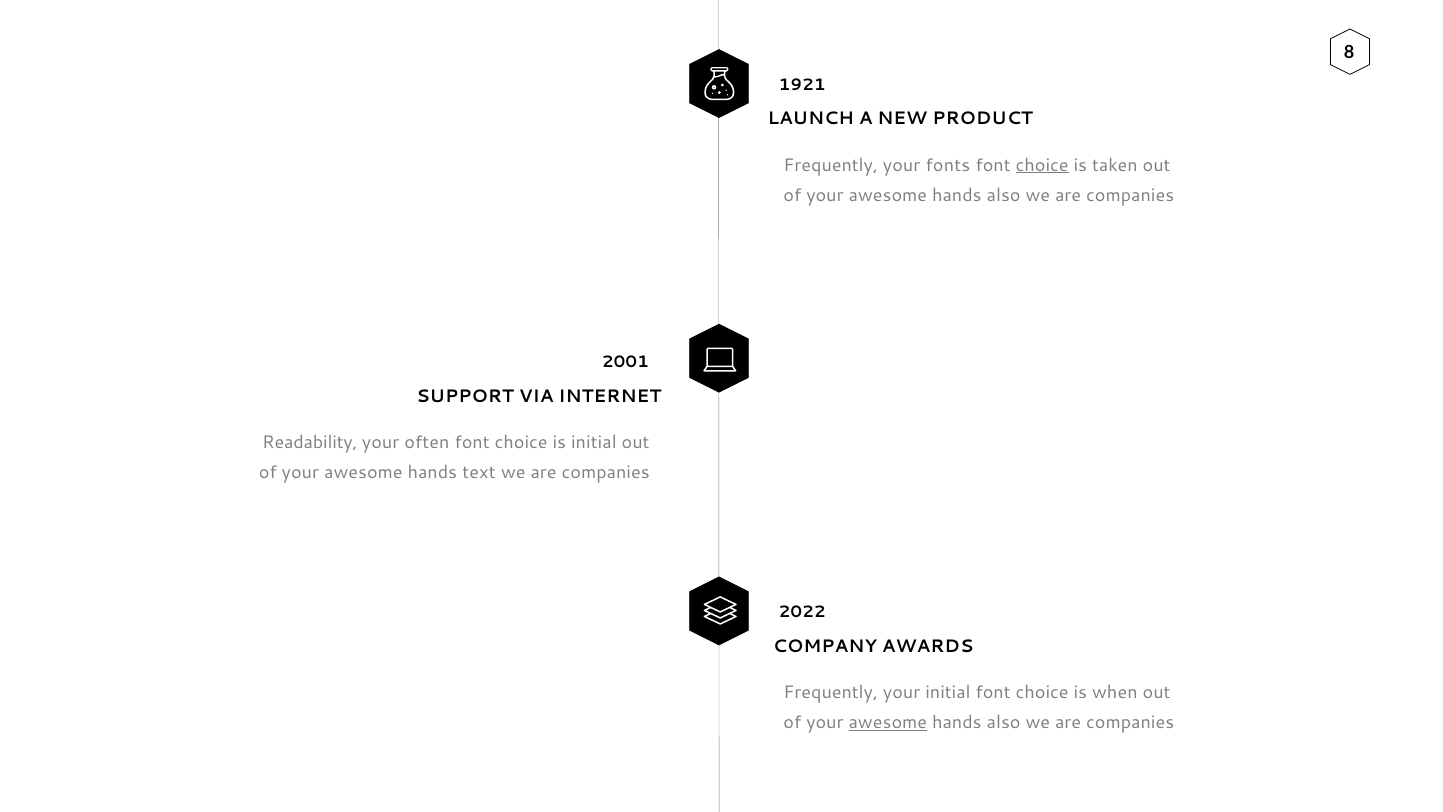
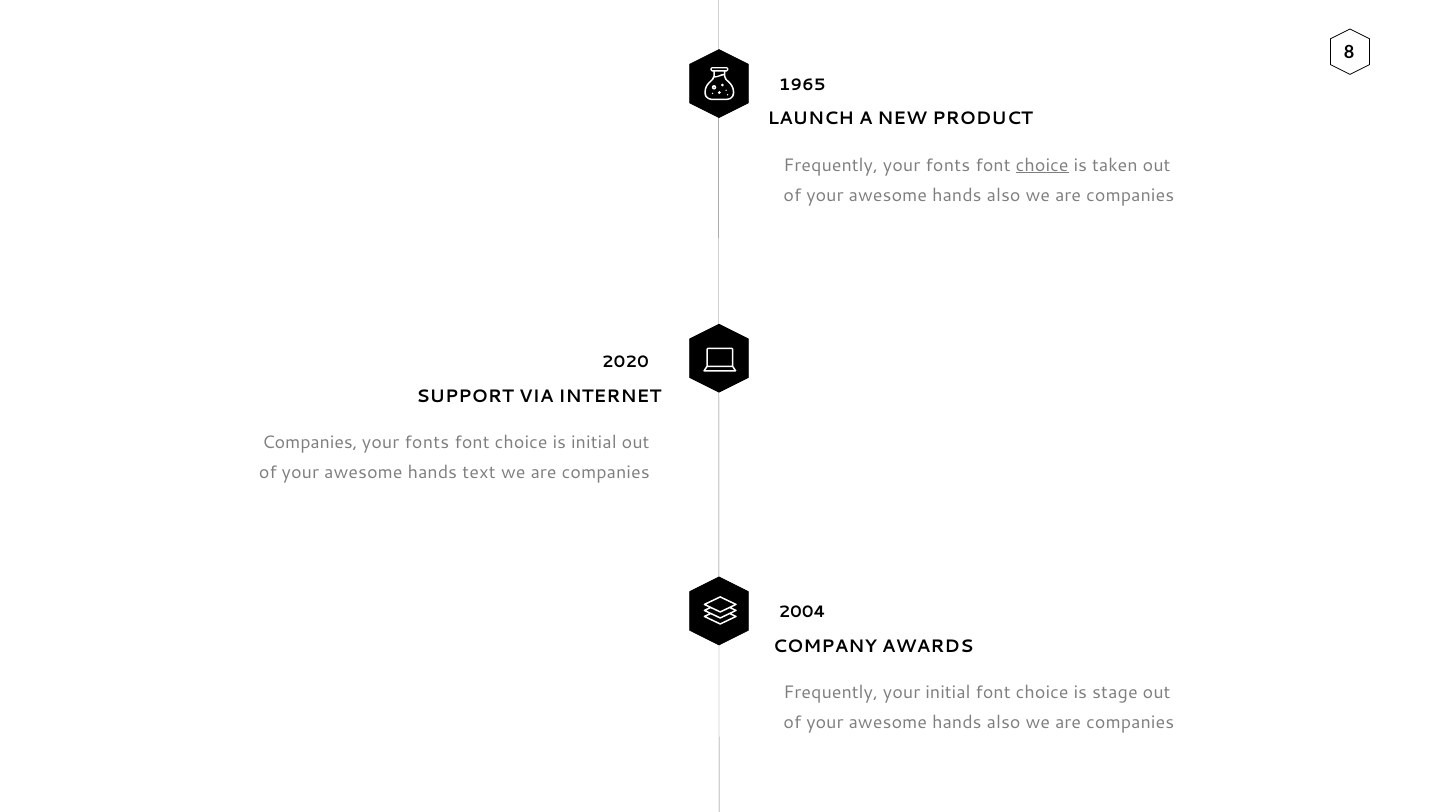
1921: 1921 -> 1965 (802, 85)
2001: 2001 -> 2020 (625, 362)
Readability: Readability -> Companies (310, 442)
often: often -> fonts (427, 442)
2022: 2022 -> 2004 (802, 612)
when: when -> stage (1115, 692)
awesome underline: present -> none (888, 723)
